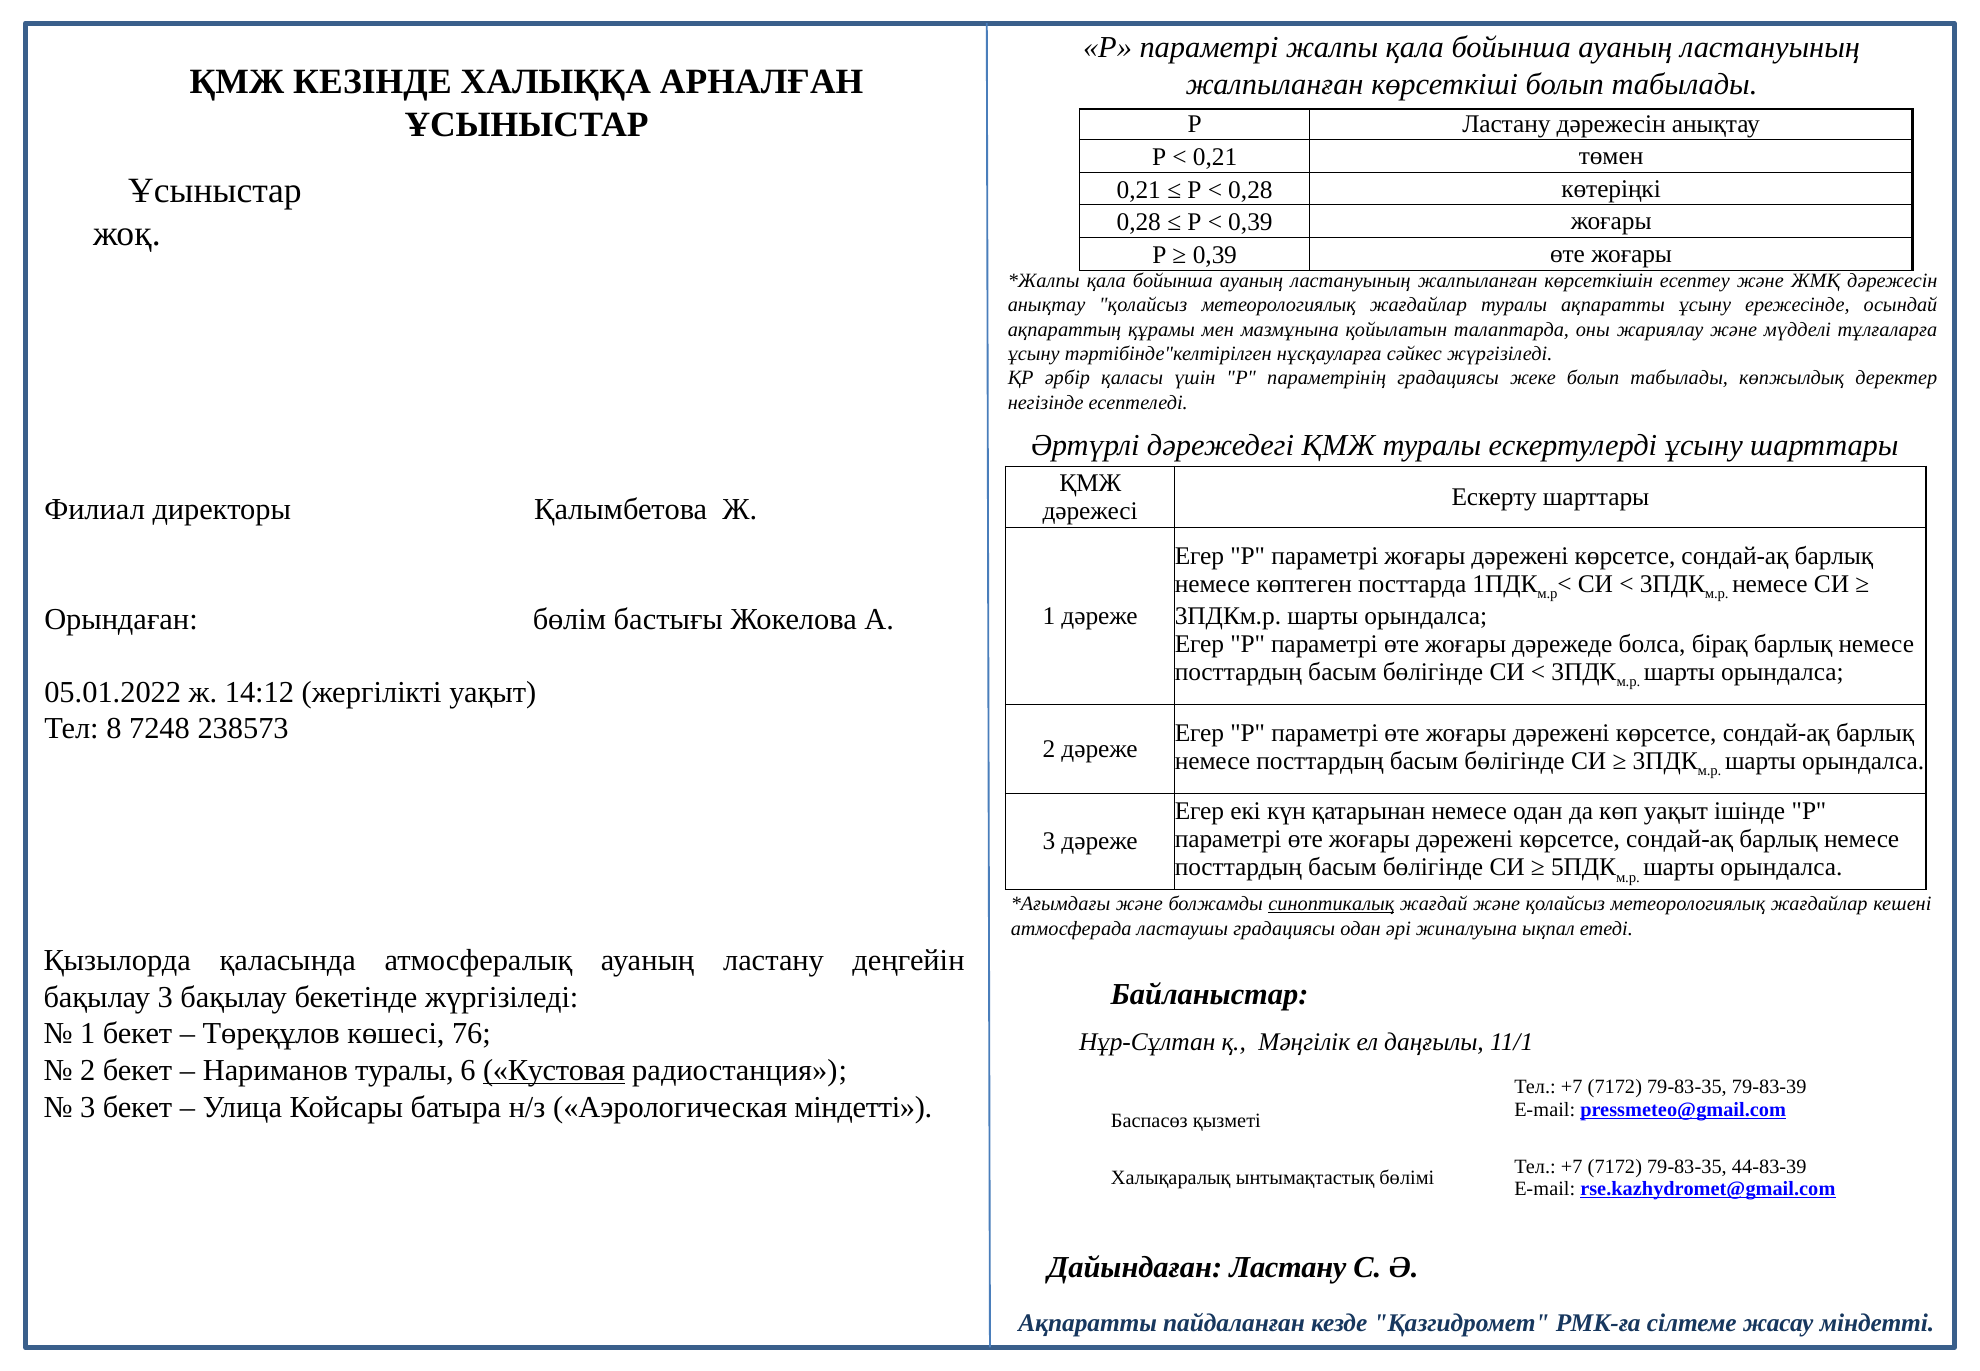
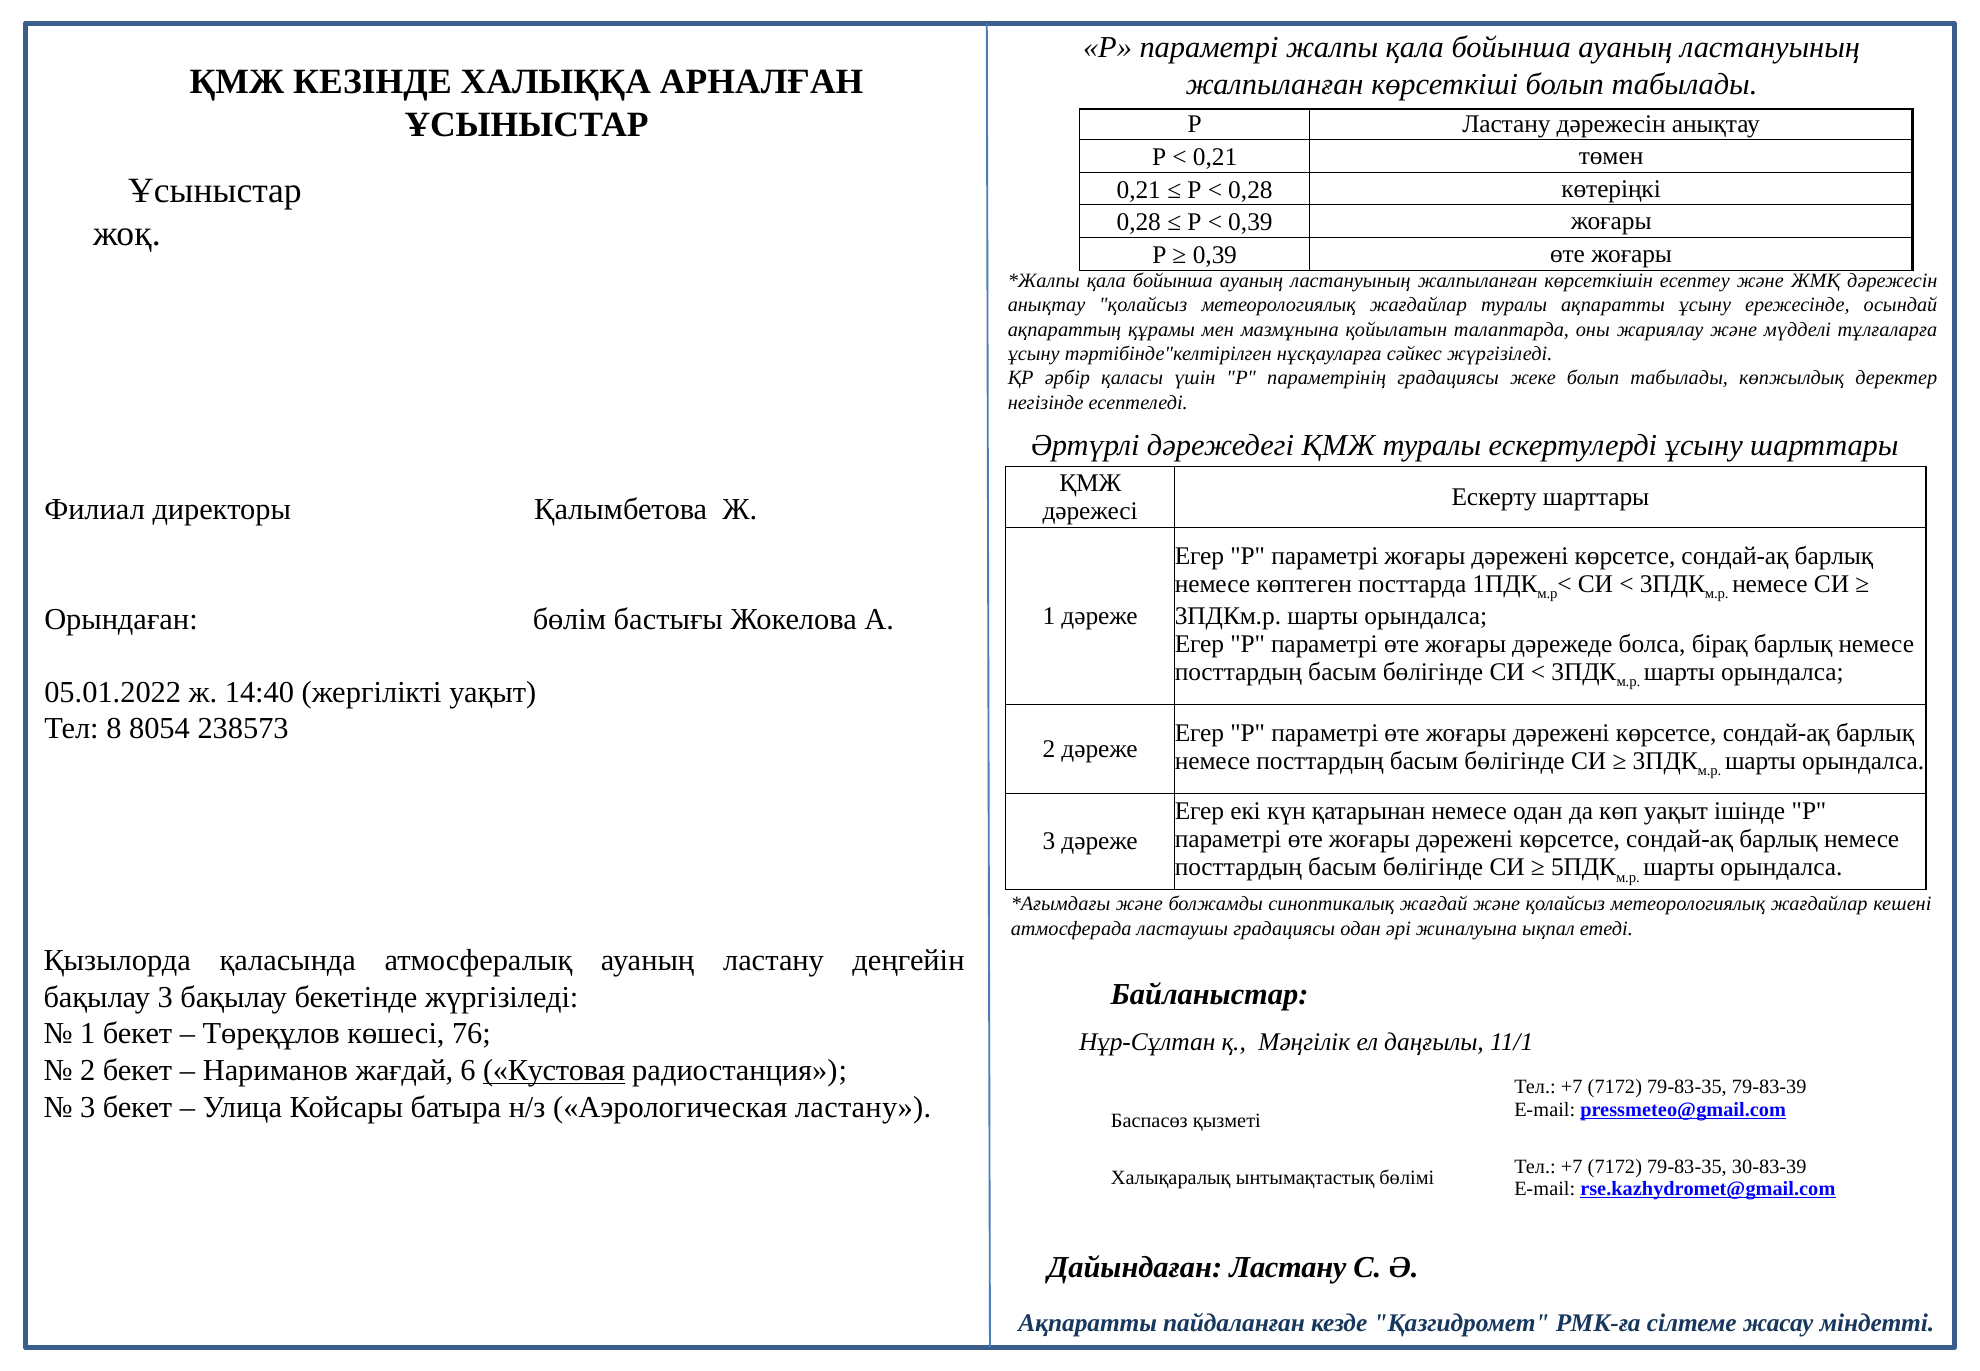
14:12: 14:12 -> 14:40 (259, 692)
7248: 7248 -> 8054 (159, 729)
синоптикалық underline: present -> none (1331, 904)
Нариманов туралы: туралы -> жағдай (404, 1070)
Аэрологическая міндетті: міндетті -> ластану (863, 1107)
44-83-39: 44-83-39 -> 30-83-39 (1769, 1166)
